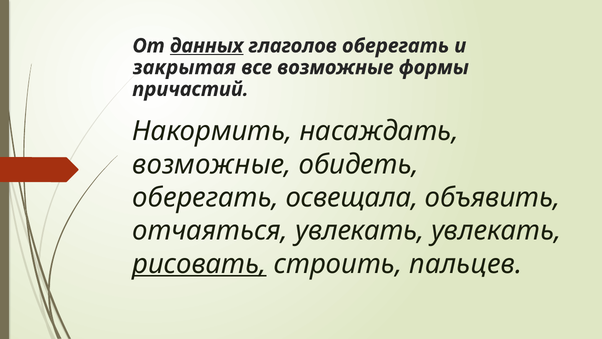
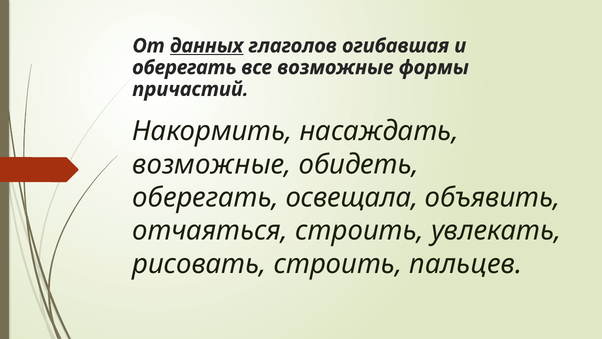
глаголов оберегать: оберегать -> огибавшая (396, 46)
закрытая: закрытая -> оберегать (184, 67)
отчаяться увлекать: увлекать -> строить (360, 231)
рисовать underline: present -> none (199, 264)
